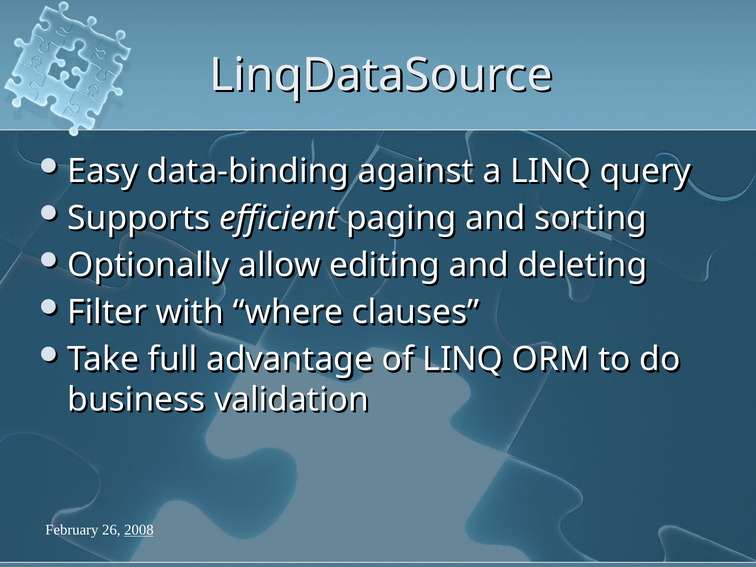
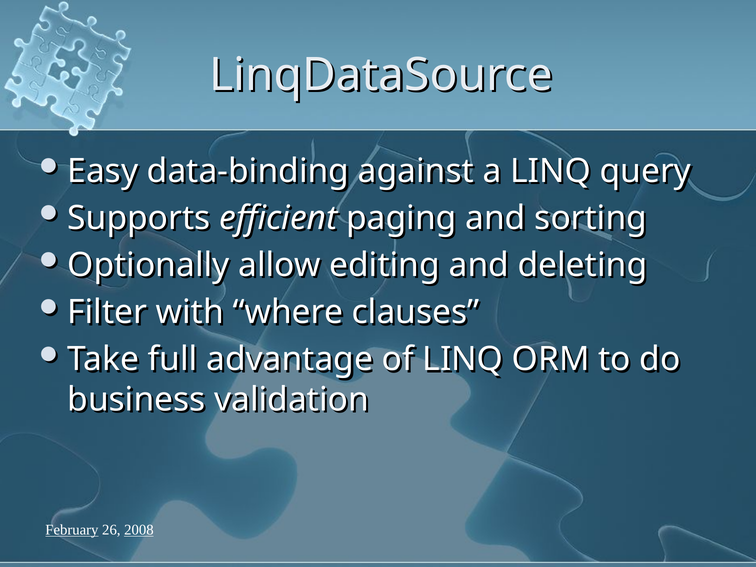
February underline: none -> present (72, 530)
